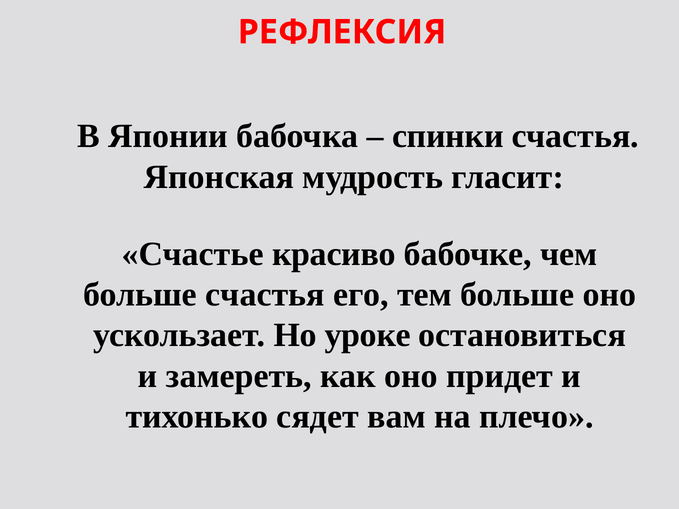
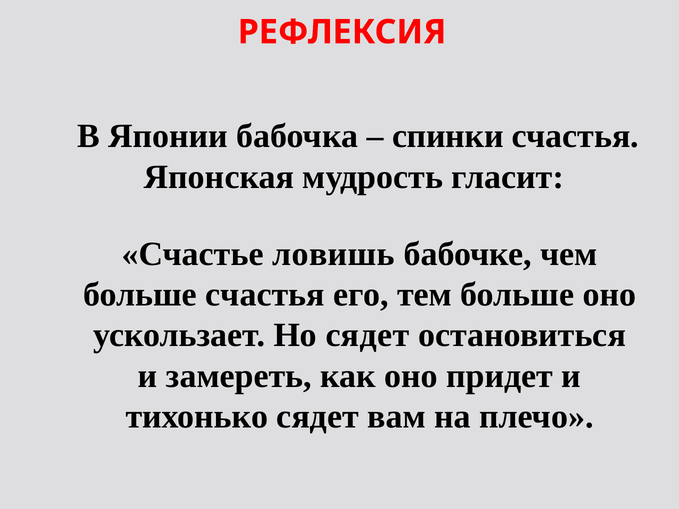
красиво: красиво -> ловишь (333, 254)
Но уроке: уроке -> сядет (367, 335)
